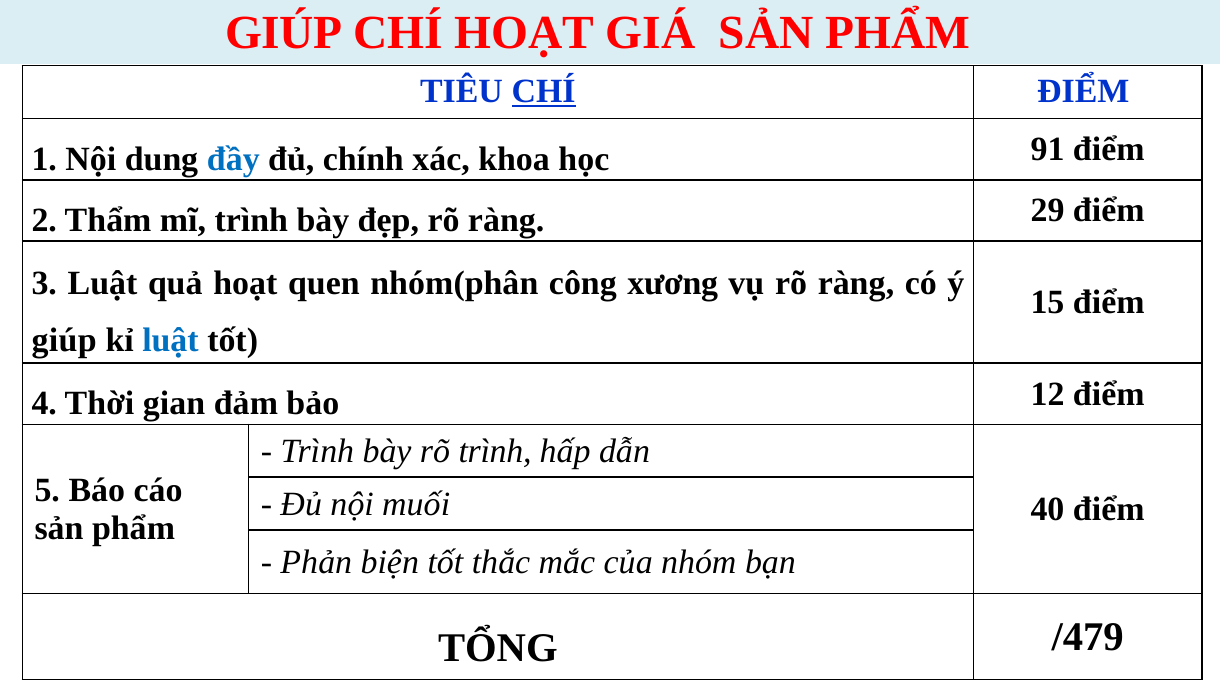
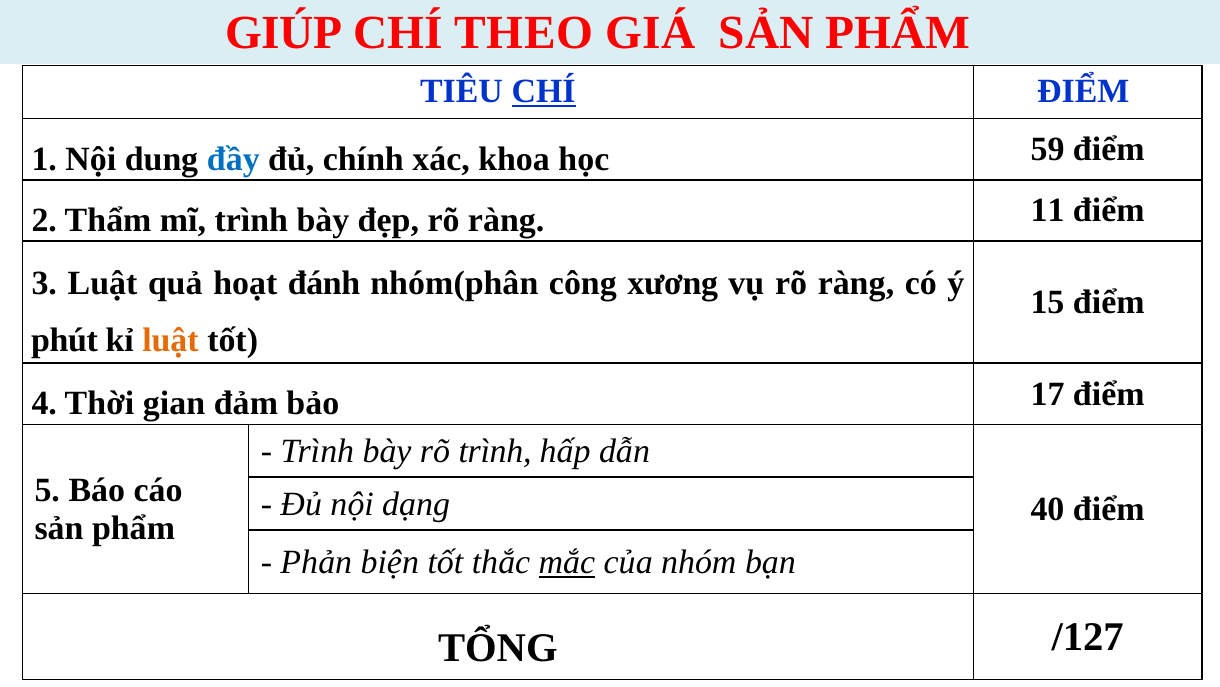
CHÍ HOẠT: HOẠT -> THEO (524, 33)
91: 91 -> 59 (1048, 149)
29: 29 -> 11 (1048, 210)
quen: quen -> đánh (324, 283)
giúp: giúp -> phút (64, 340)
luật colour: blue -> orange (171, 340)
12: 12 -> 17 (1048, 394)
muối: muối -> dạng (416, 503)
mắc underline: none -> present (567, 562)
/479: /479 -> /127 (1088, 636)
